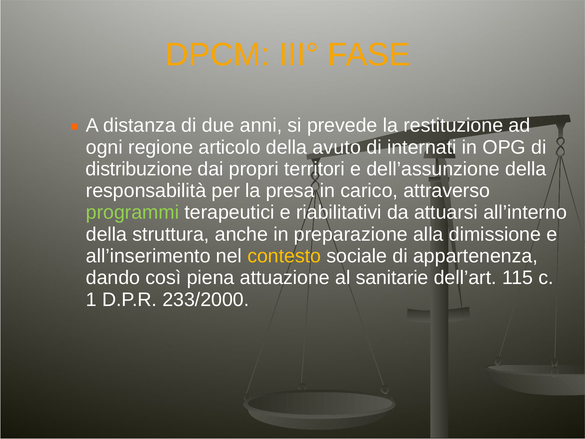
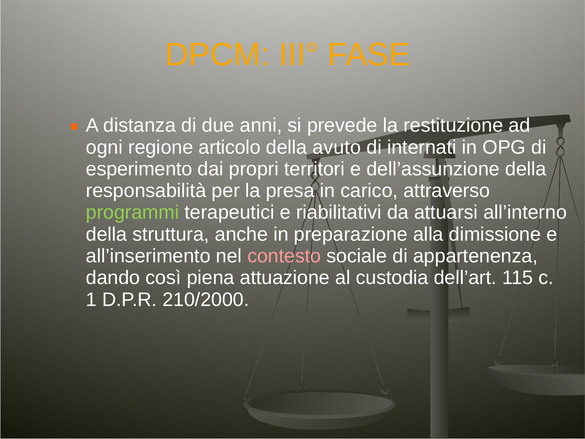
distribuzione: distribuzione -> esperimento (139, 169)
contesto colour: yellow -> pink (284, 256)
sanitarie: sanitarie -> custodia (392, 278)
233/2000: 233/2000 -> 210/2000 (206, 299)
